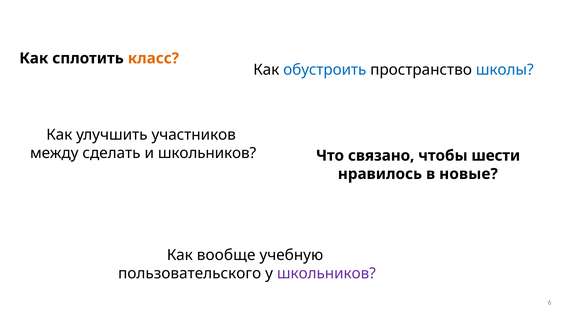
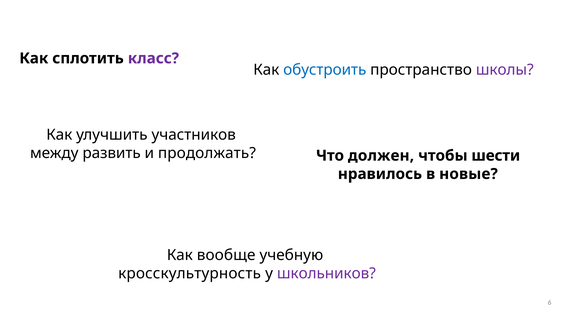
класс colour: orange -> purple (153, 58)
школы colour: blue -> purple (505, 70)
сделать: сделать -> развить (112, 153)
и школьников: школьников -> продолжать (207, 153)
связано: связано -> должен (381, 156)
пользовательского: пользовательского -> кросскультурность (190, 274)
